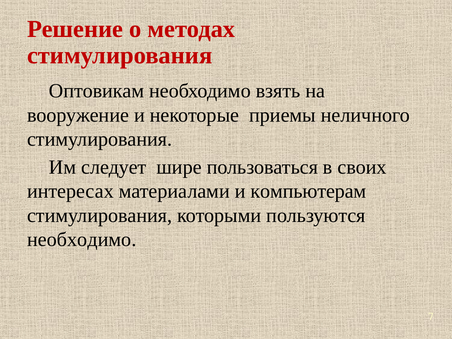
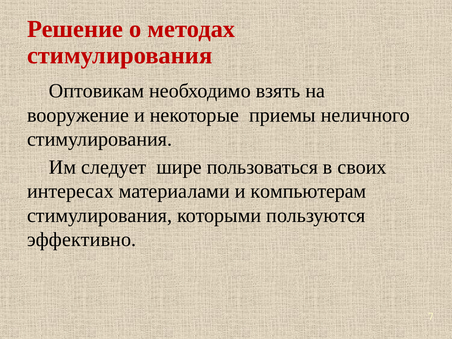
необходимо: необходимо -> эффективно (82, 240)
